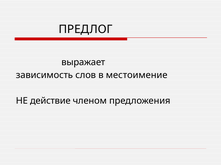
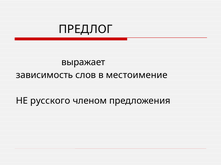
действие: действие -> русского (50, 101)
